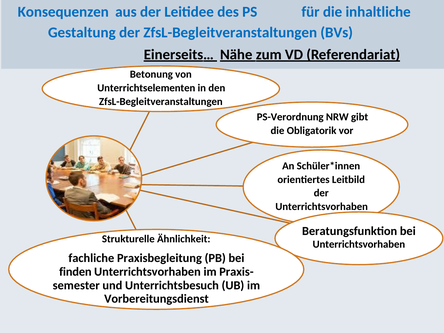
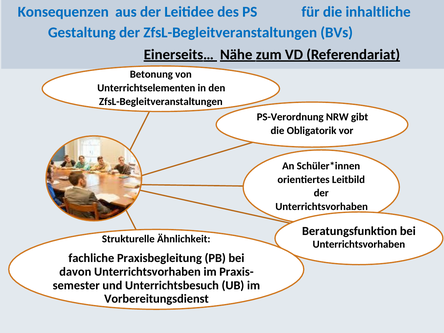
finden: finden -> davon (75, 272)
